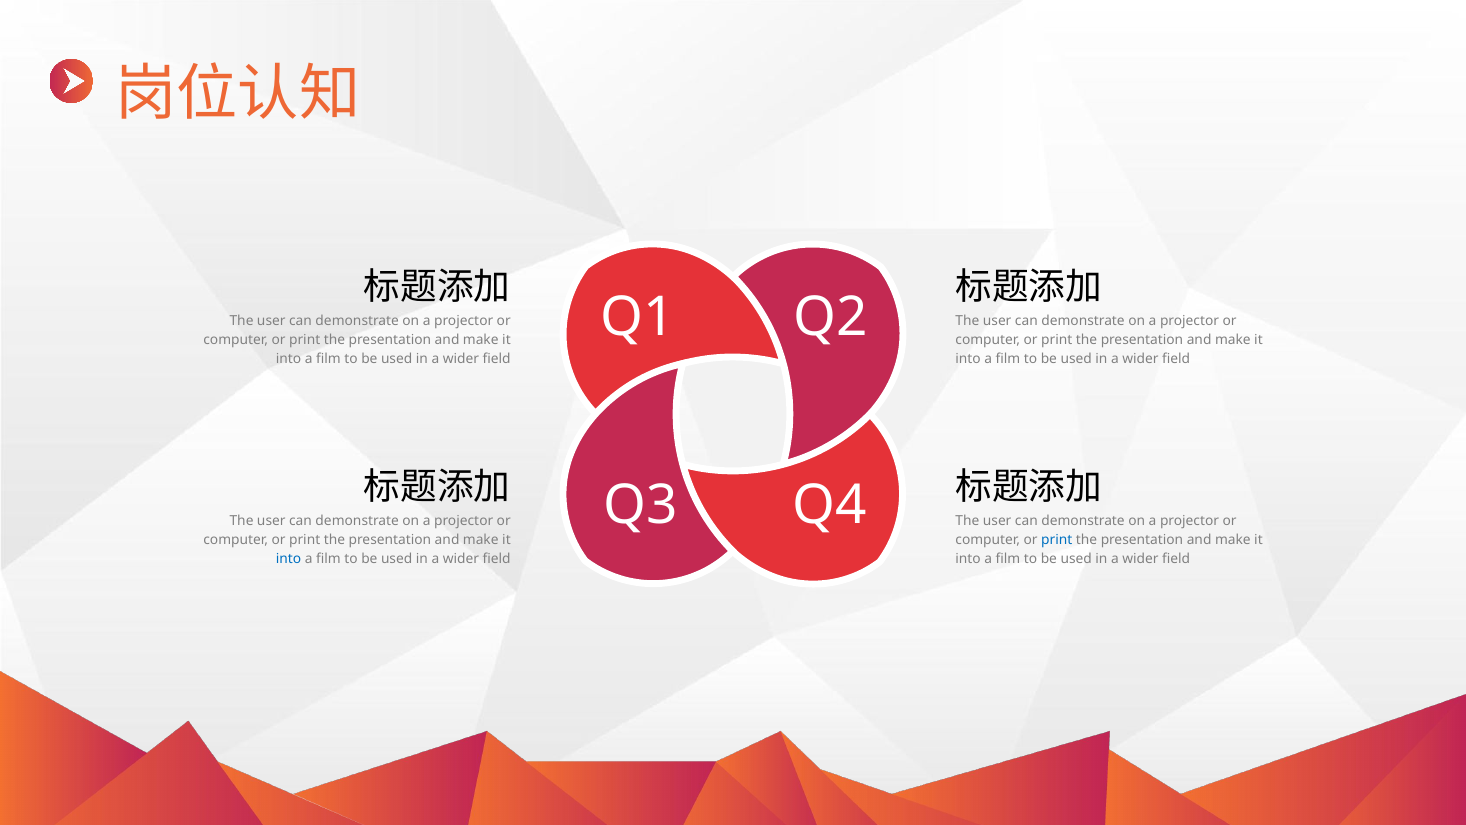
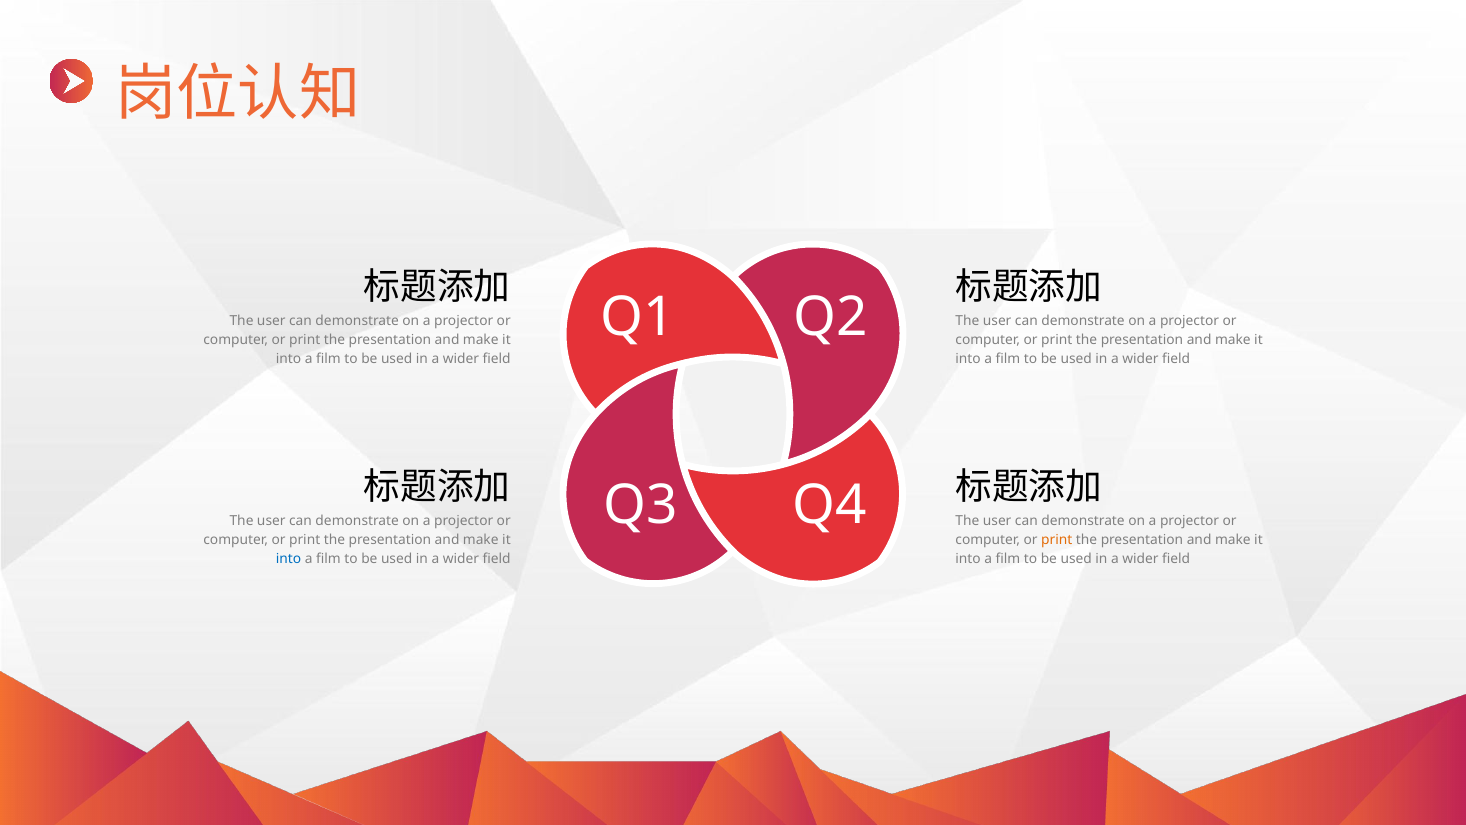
print colour: blue -> orange (1057, 540)
